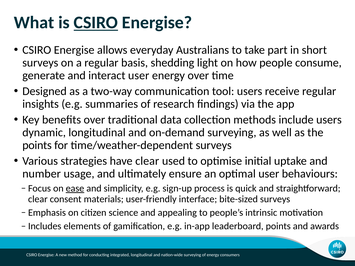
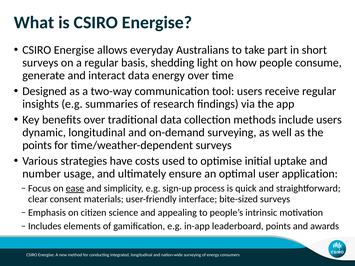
CSIRO underline: present -> none (96, 23)
interact user: user -> data (139, 76)
have clear: clear -> costs (147, 161)
behaviours: behaviours -> application (310, 174)
